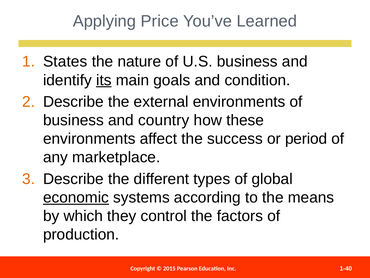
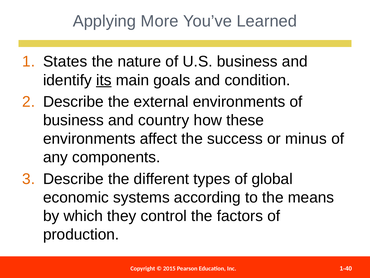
Price: Price -> More (160, 21)
period: period -> minus (306, 139)
marketplace: marketplace -> components (116, 157)
economic underline: present -> none (76, 197)
